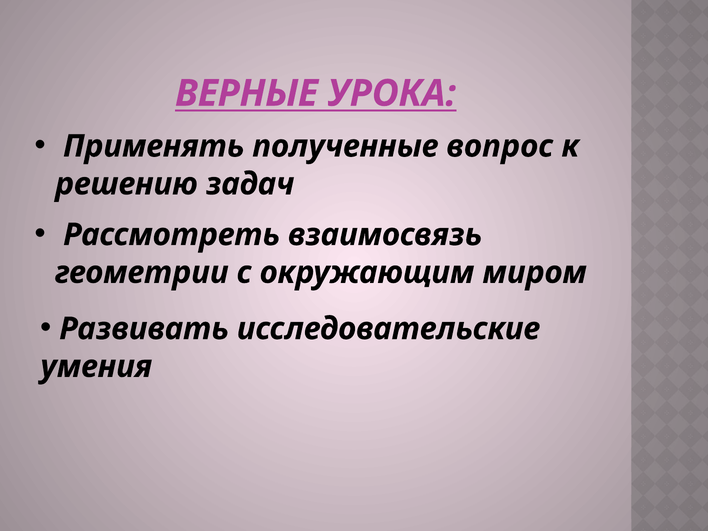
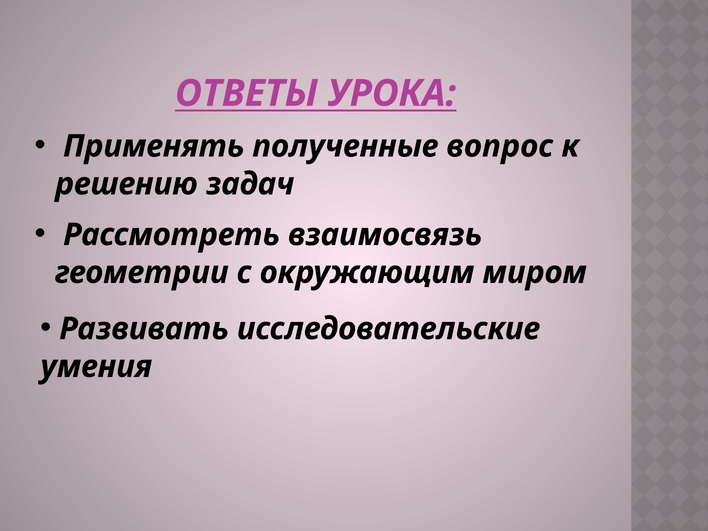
ВЕРНЫЕ: ВЕРНЫЕ -> ОТВЕТЫ (246, 93)
